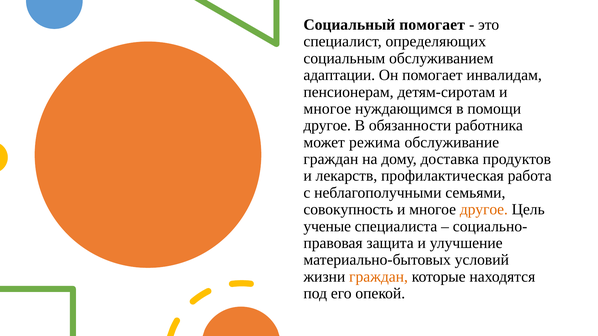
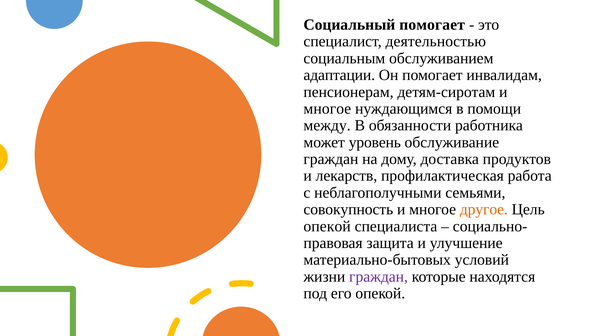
определяющих: определяющих -> деятельностью (436, 42)
другое: другое -> между (327, 126)
режима: режима -> уровень (375, 142)
ученые: ученые -> опекой (327, 226)
граждан colour: orange -> purple (379, 277)
